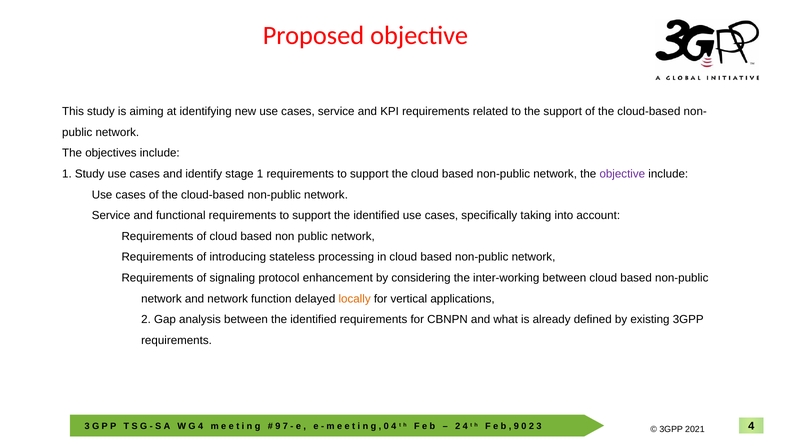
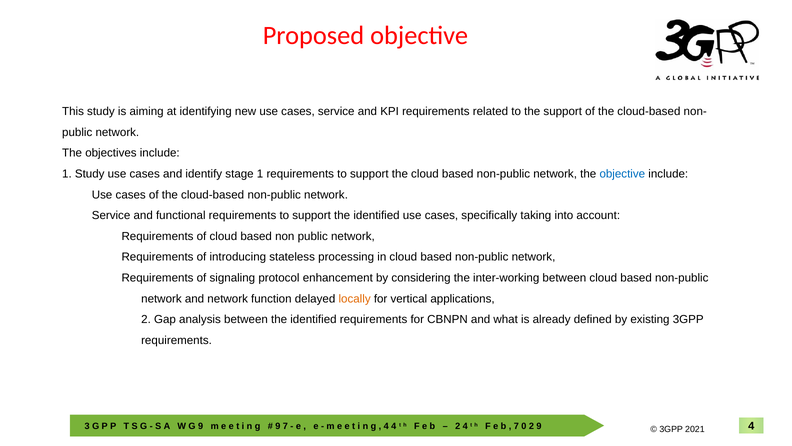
objective colour: purple -> blue (622, 174)
4: 4 -> 9 (201, 426)
0: 0 -> 4 (386, 426)
9: 9 -> 7 (516, 426)
2 3: 3 -> 9 (539, 426)
